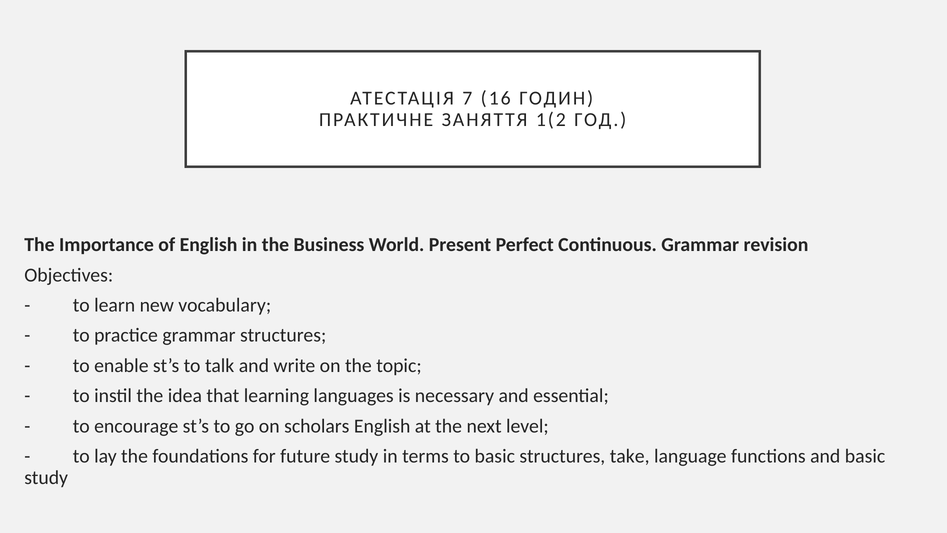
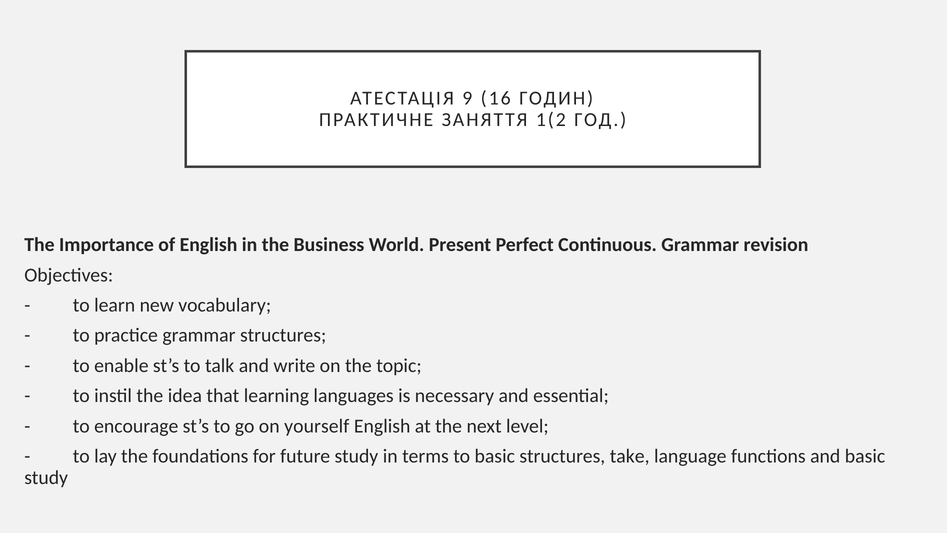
7: 7 -> 9 (467, 98)
scholars: scholars -> yourself (317, 426)
